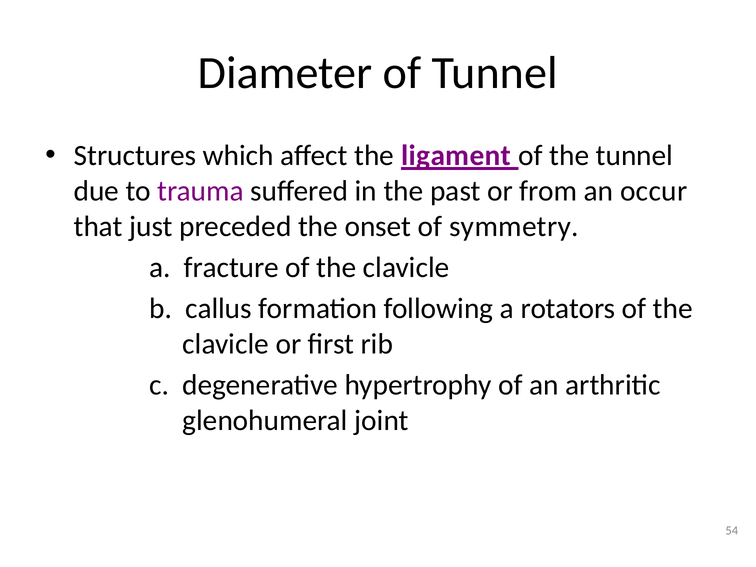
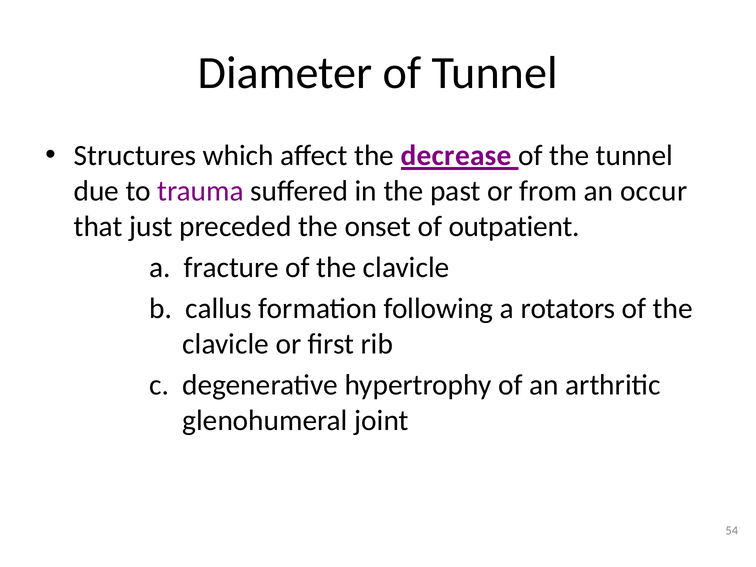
ligament: ligament -> decrease (456, 156)
symmetry: symmetry -> outpatient (514, 226)
